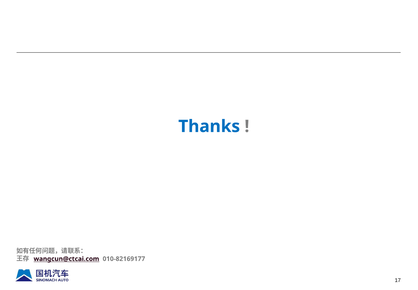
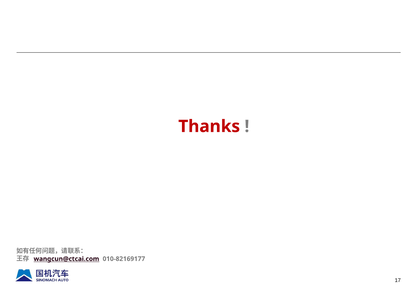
Thanks colour: blue -> red (209, 126)
